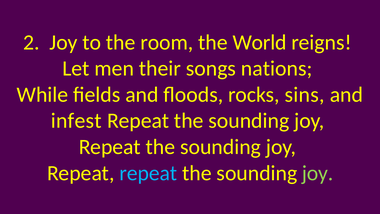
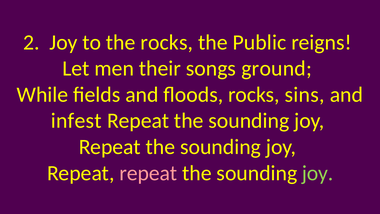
the room: room -> rocks (167, 42)
World: World -> Public (259, 42)
nations: nations -> ground (277, 68)
repeat colour: light blue -> pink (148, 173)
